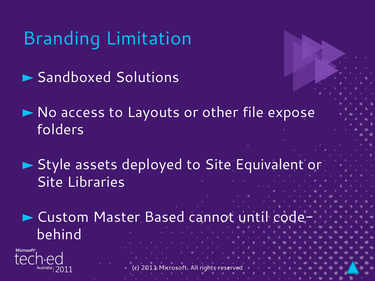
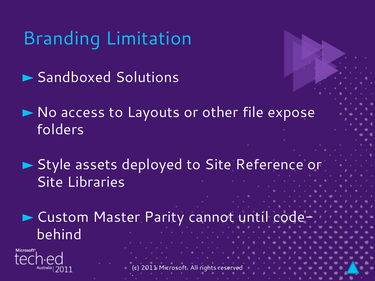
Equivalent: Equivalent -> Reference (270, 165)
Based: Based -> Parity (164, 217)
